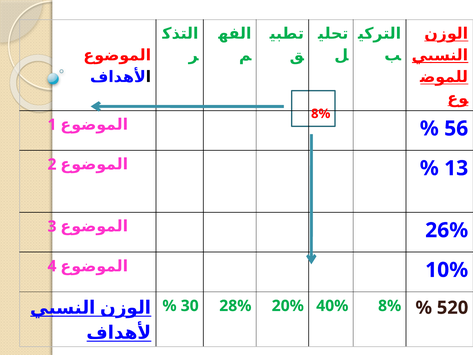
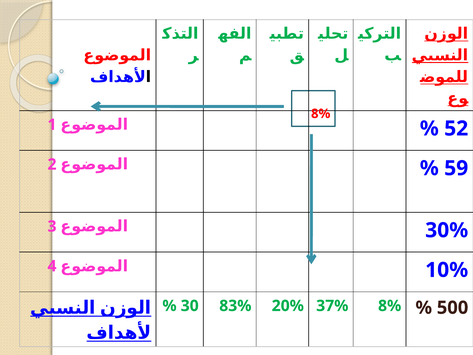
56: 56 -> 52 (456, 128)
13: 13 -> 59 (456, 168)
26%: 26% -> 30% (447, 230)
28%: 28% -> 83% (235, 306)
40%: 40% -> 37% (332, 306)
520: 520 -> 500 (453, 308)
